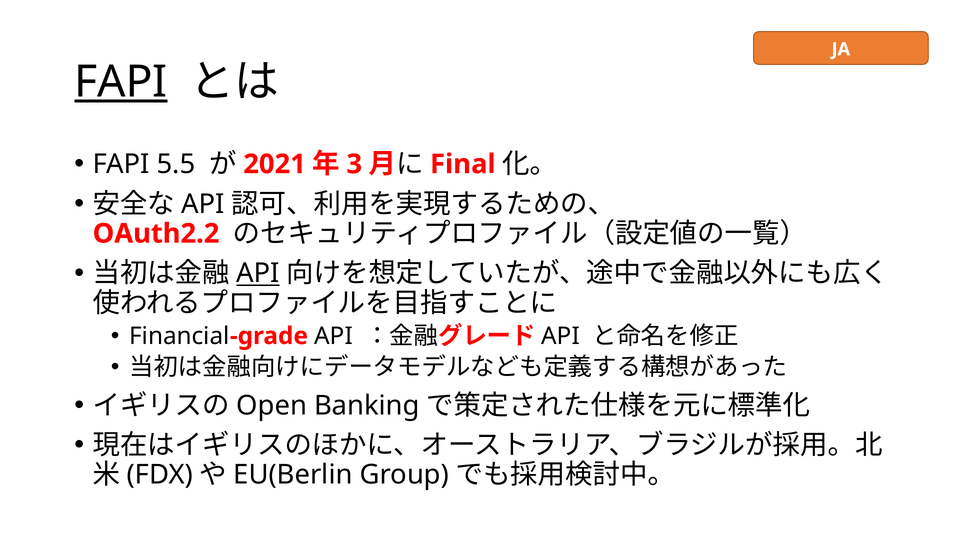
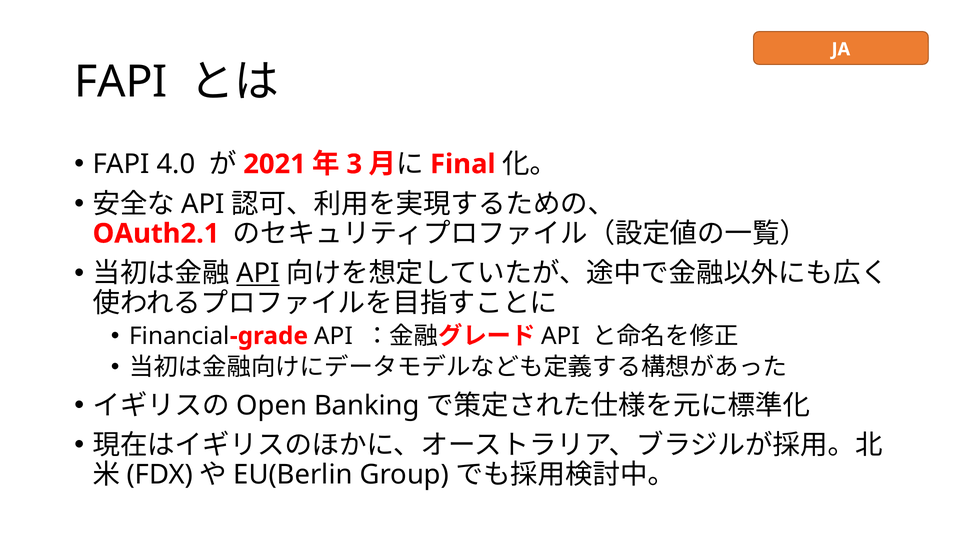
FAPI underline: present -> none (121, 82)
5.5: 5.5 -> 4.0 (176, 164)
OAuth2.2: OAuth2.2 -> OAuth2.1 (156, 234)
